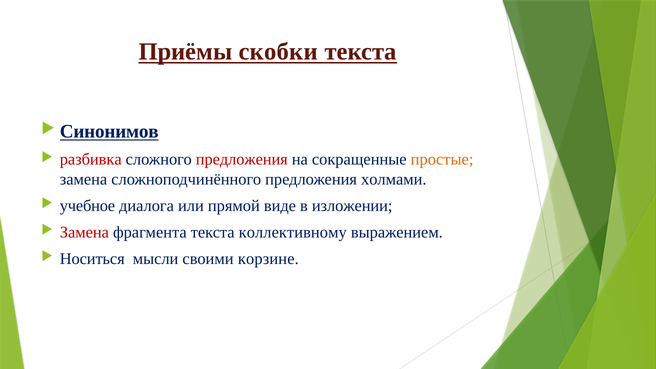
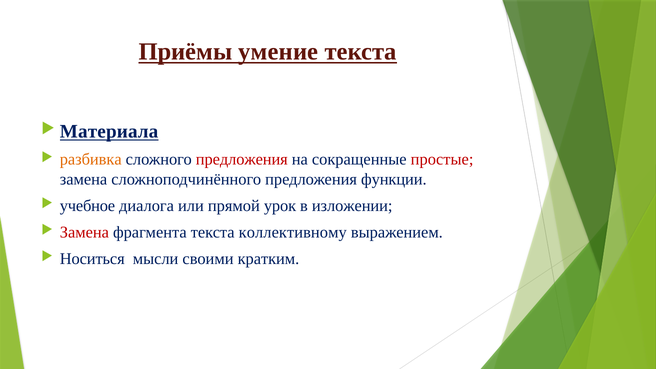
скобки: скобки -> умение (278, 52)
Синонимов: Синонимов -> Материала (109, 132)
разбивка colour: red -> orange (91, 160)
простые colour: orange -> red (442, 160)
холмами: холмами -> функции (394, 179)
виде: виде -> урок (280, 206)
корзине: корзине -> кратким (268, 259)
